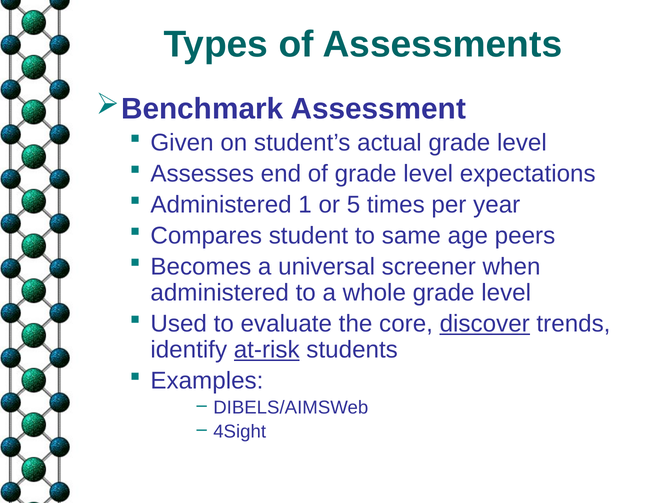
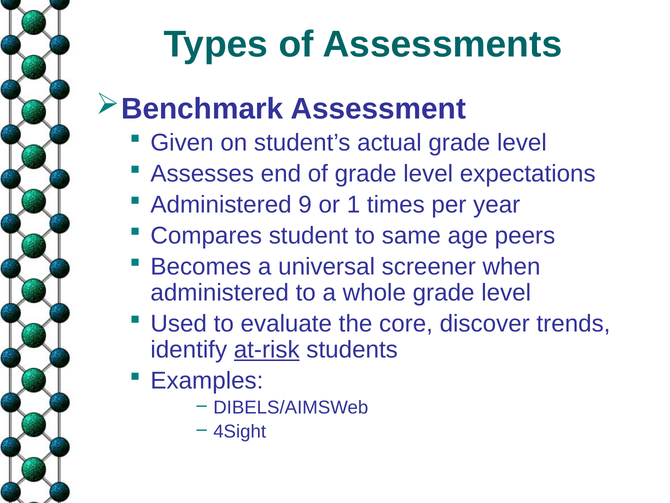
1: 1 -> 9 (305, 204)
5: 5 -> 1 (353, 204)
discover underline: present -> none (485, 323)
